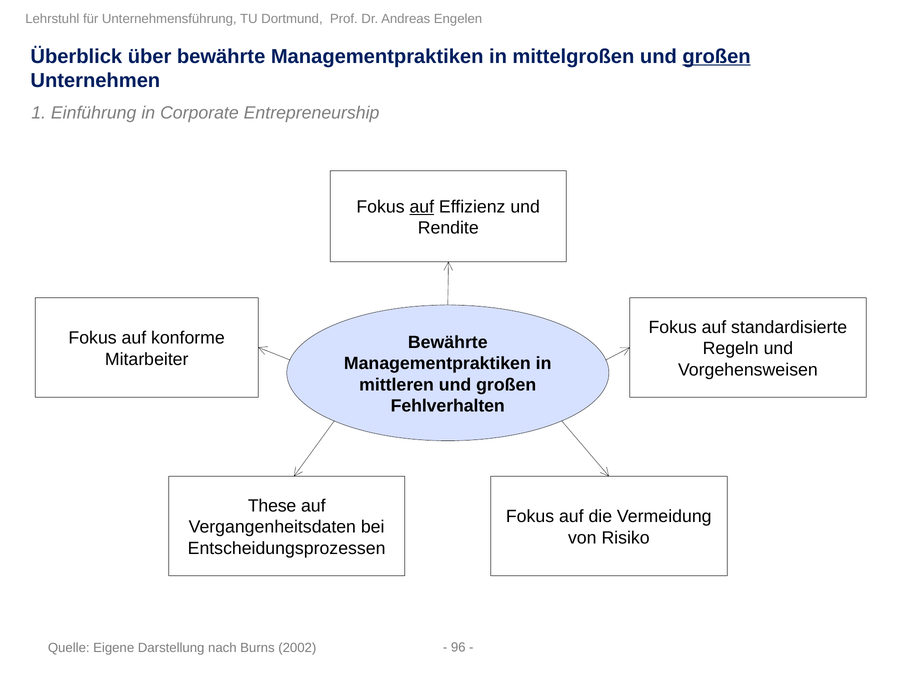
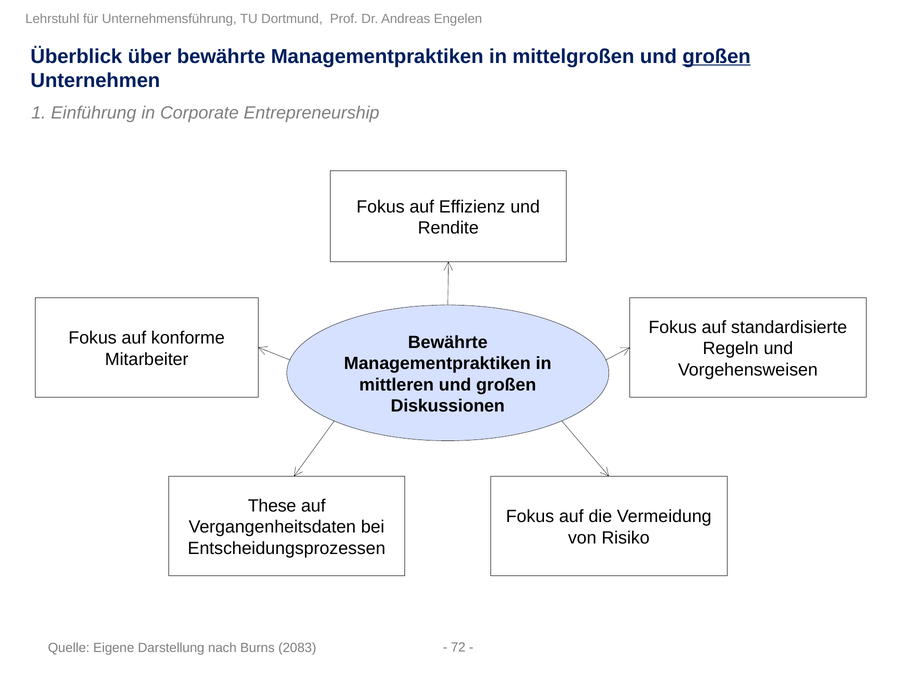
auf underline: present -> none (422, 207)
Fehlverhalten: Fehlverhalten -> Diskussionen (448, 406)
2002: 2002 -> 2083 (297, 648)
96: 96 -> 72 (458, 647)
